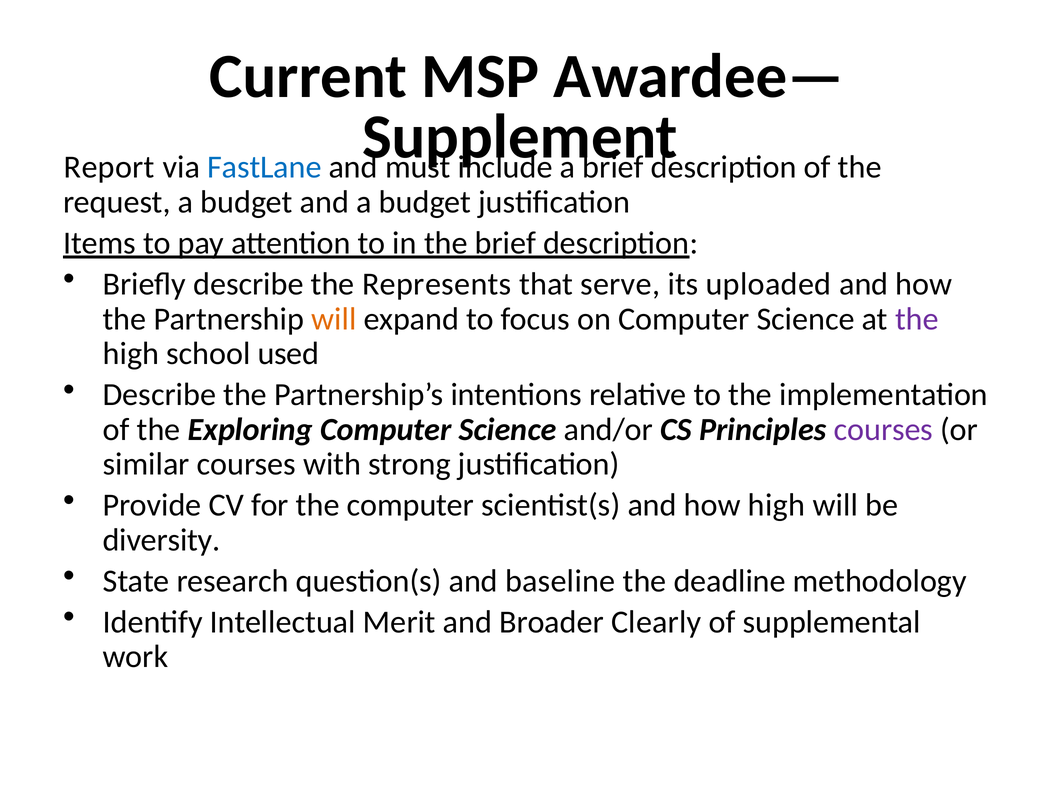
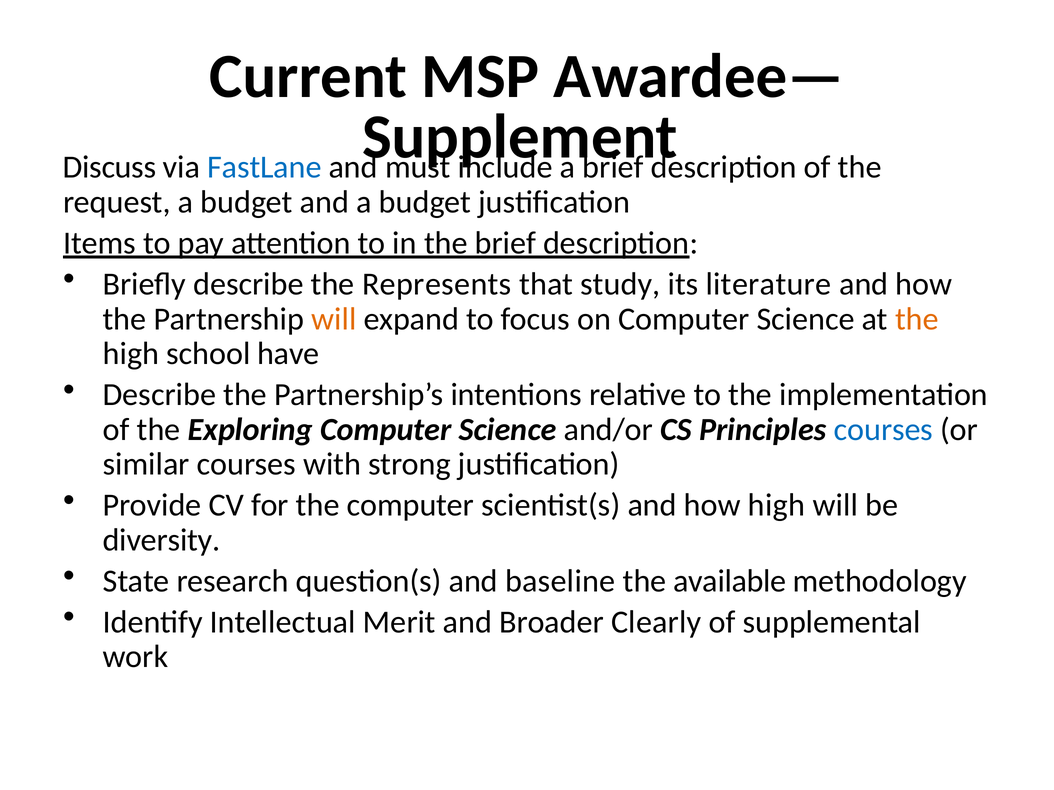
Report: Report -> Discuss (110, 167)
serve: serve -> study (620, 284)
uploaded: uploaded -> literature (769, 284)
the colour: purple -> orange (917, 319)
used: used -> have (288, 354)
courses colour: purple -> blue (883, 430)
deadline: deadline -> available (730, 581)
